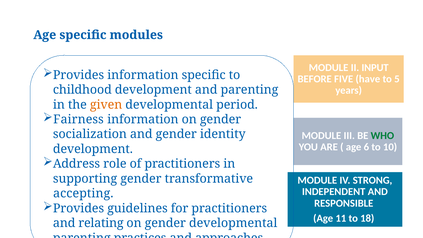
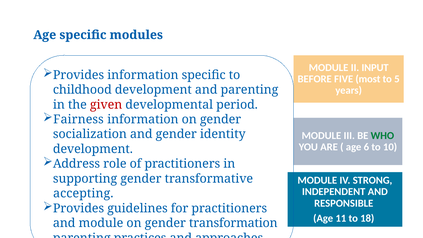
have: have -> most (368, 79)
given colour: orange -> red (106, 105)
and relating: relating -> module (101, 223)
gender developmental: developmental -> transformation (233, 223)
